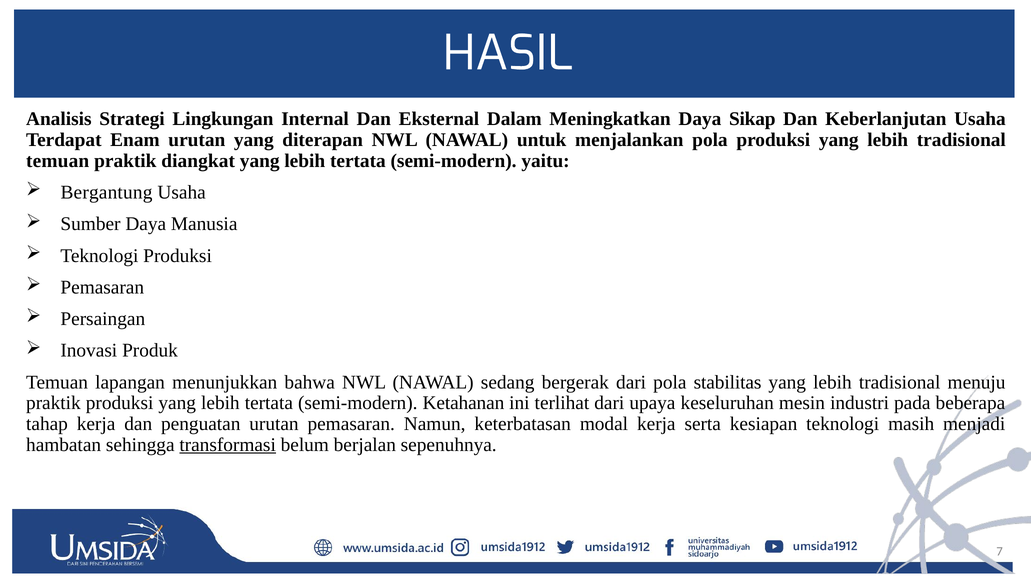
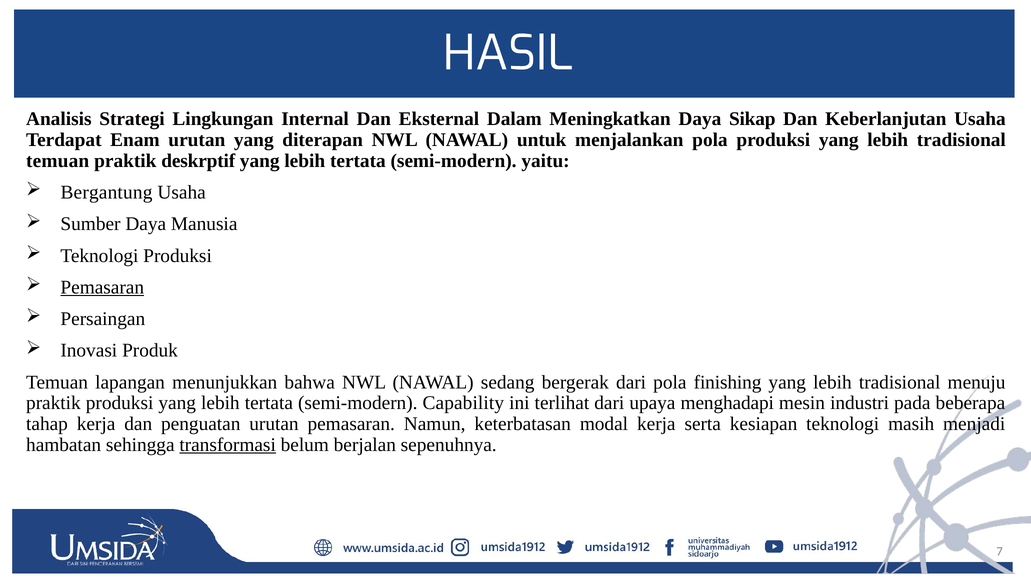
diangkat: diangkat -> deskrptif (198, 161)
Pemasaran underline: none -> present (102, 287)
stabilitas: stabilitas -> finishing (728, 382)
Ketahanan: Ketahanan -> Capability (463, 403)
keseluruhan: keseluruhan -> menghadapi (727, 403)
